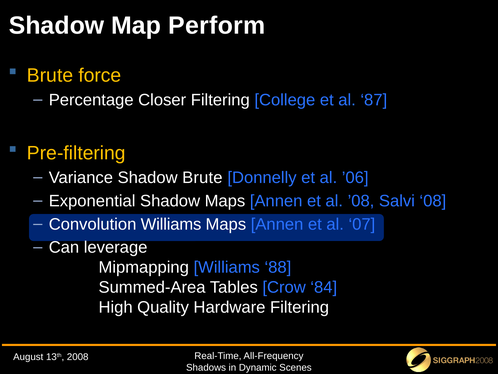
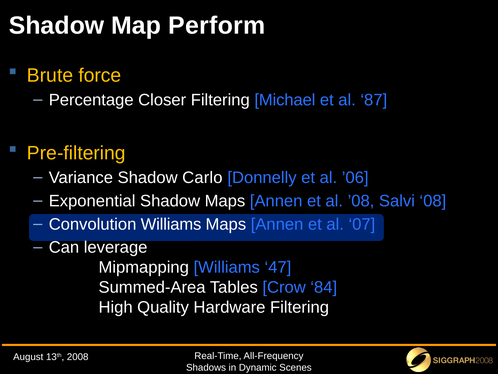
College: College -> Michael (285, 100)
Shadow Brute: Brute -> Carlo (202, 177)
88: 88 -> 47 (278, 267)
